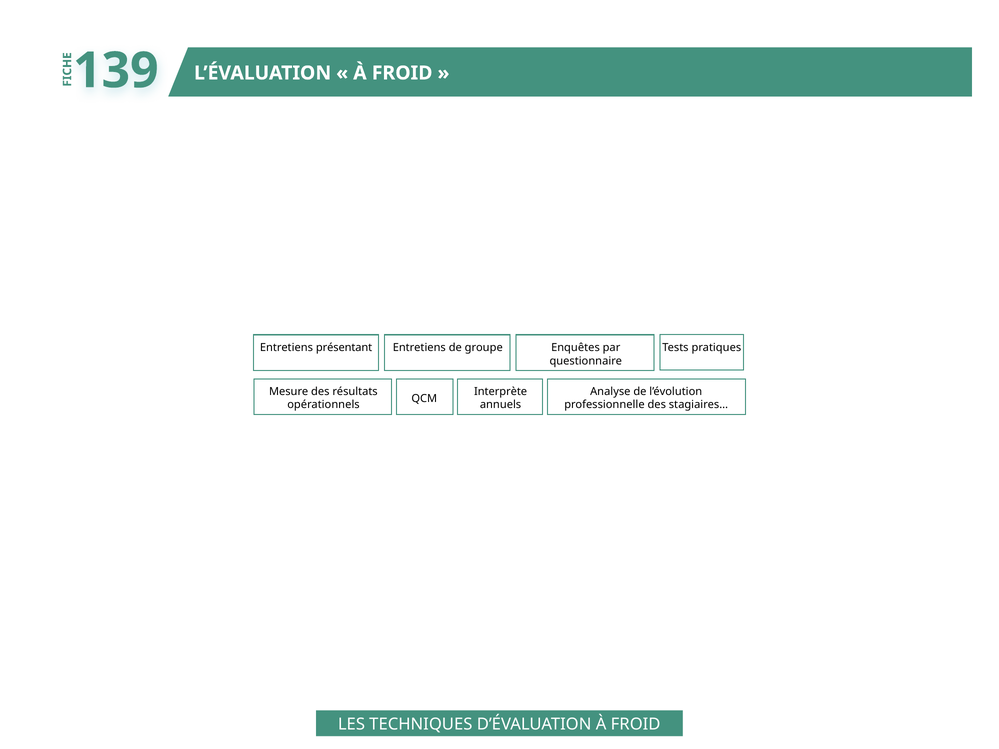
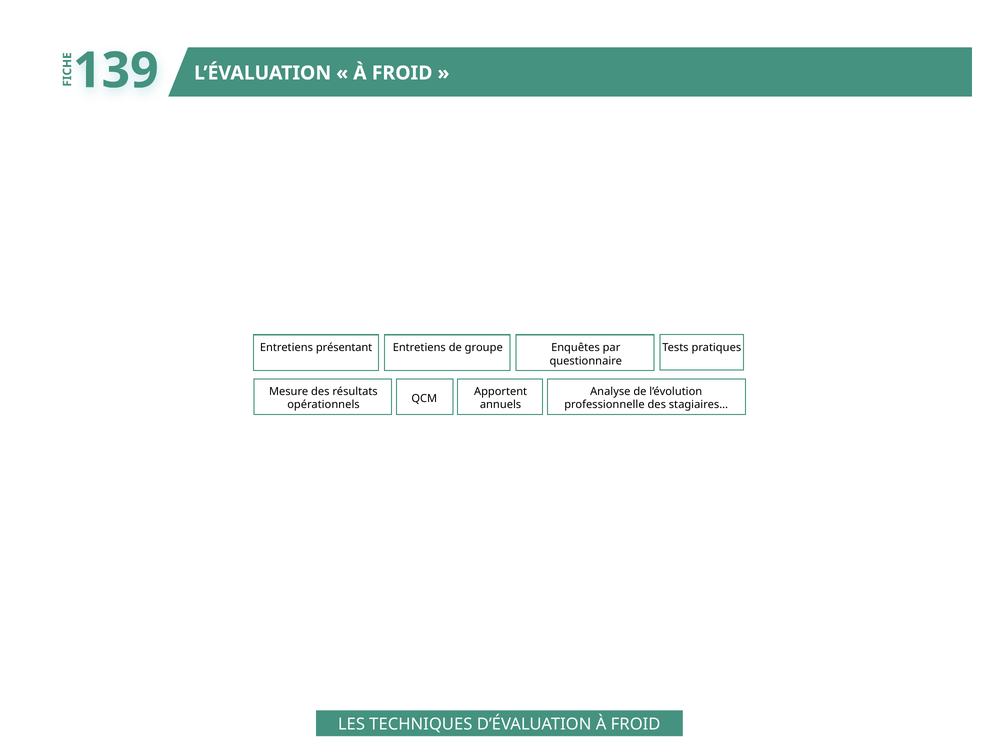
Interprète: Interprète -> Apportent (501, 392)
